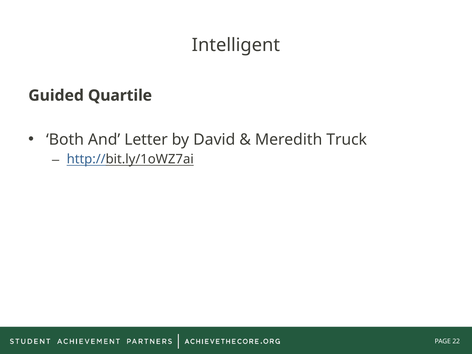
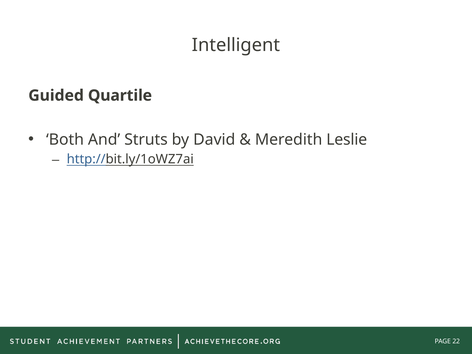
Letter: Letter -> Struts (146, 140)
Truck: Truck -> Leslie (347, 140)
